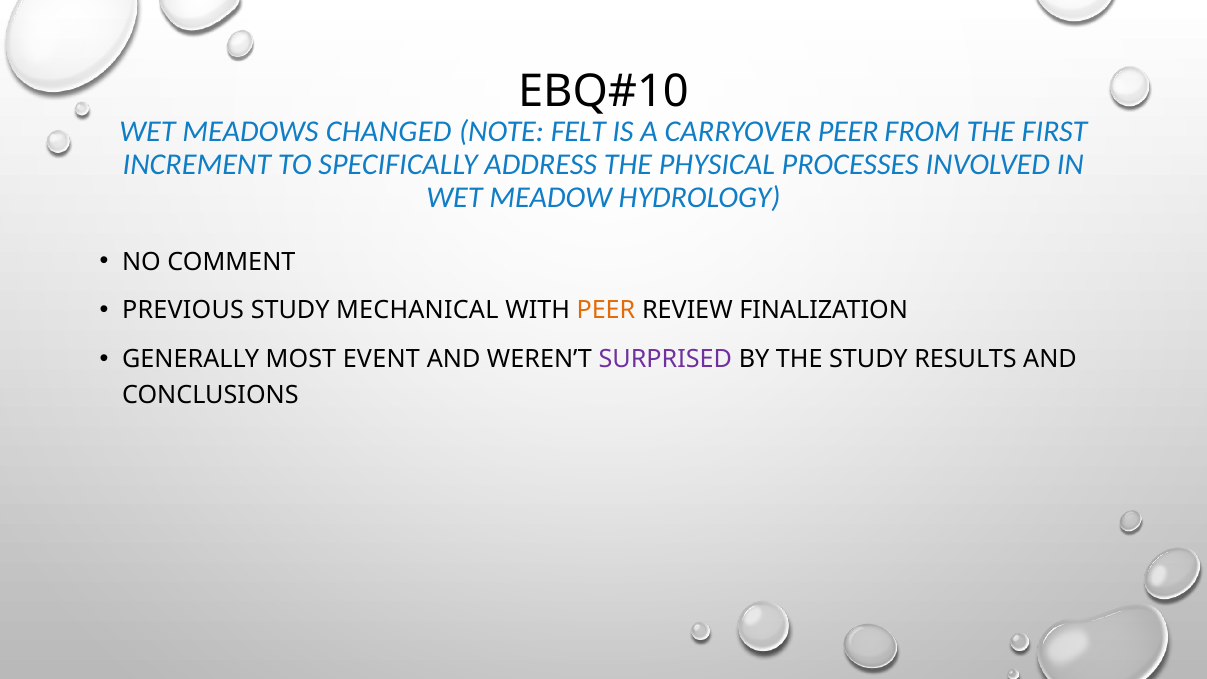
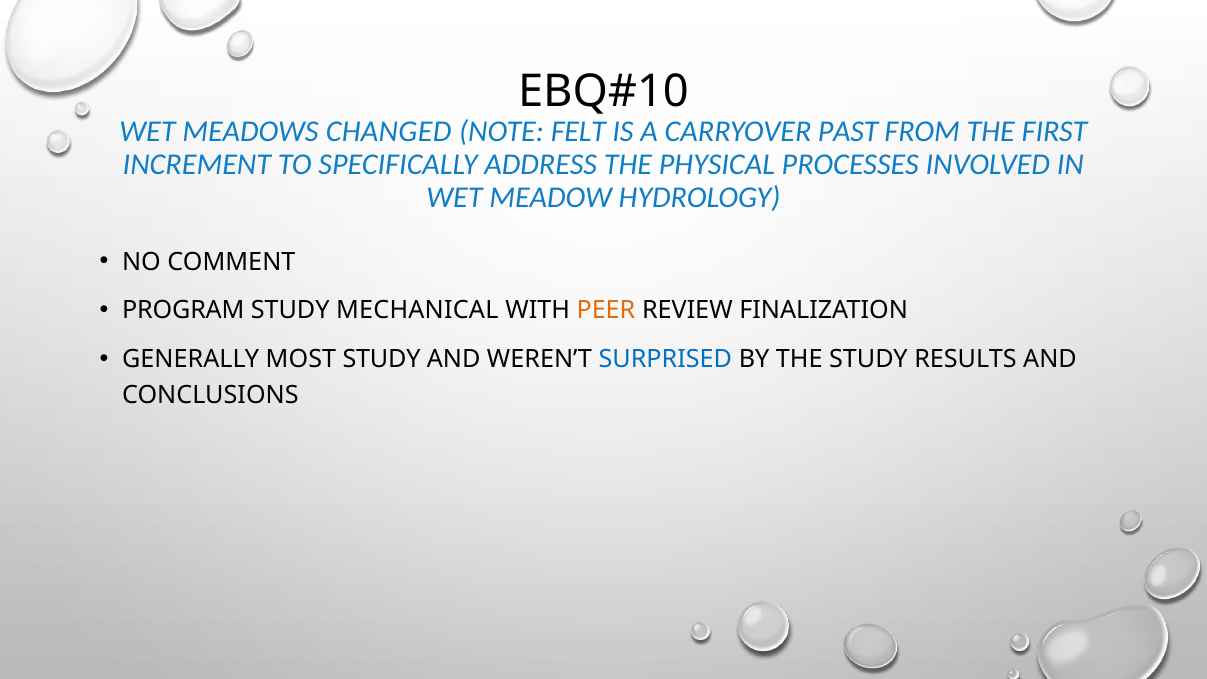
CARRYOVER PEER: PEER -> PAST (848, 132)
PREVIOUS: PREVIOUS -> PROGRAM (183, 311)
MOST EVENT: EVENT -> STUDY (382, 359)
SURPRISED colour: purple -> blue (665, 359)
